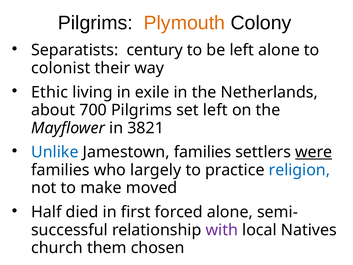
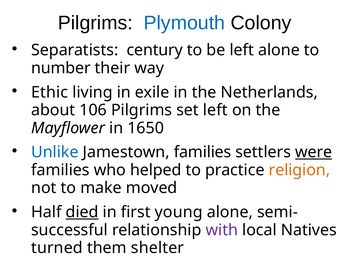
Plymouth colour: orange -> blue (184, 23)
colonist: colonist -> number (61, 68)
700: 700 -> 106 (93, 110)
3821: 3821 -> 1650 (146, 128)
largely: largely -> helped (156, 170)
religion colour: blue -> orange (299, 170)
died underline: none -> present (82, 212)
forced: forced -> young (179, 212)
church: church -> turned (57, 248)
chosen: chosen -> shelter (158, 248)
